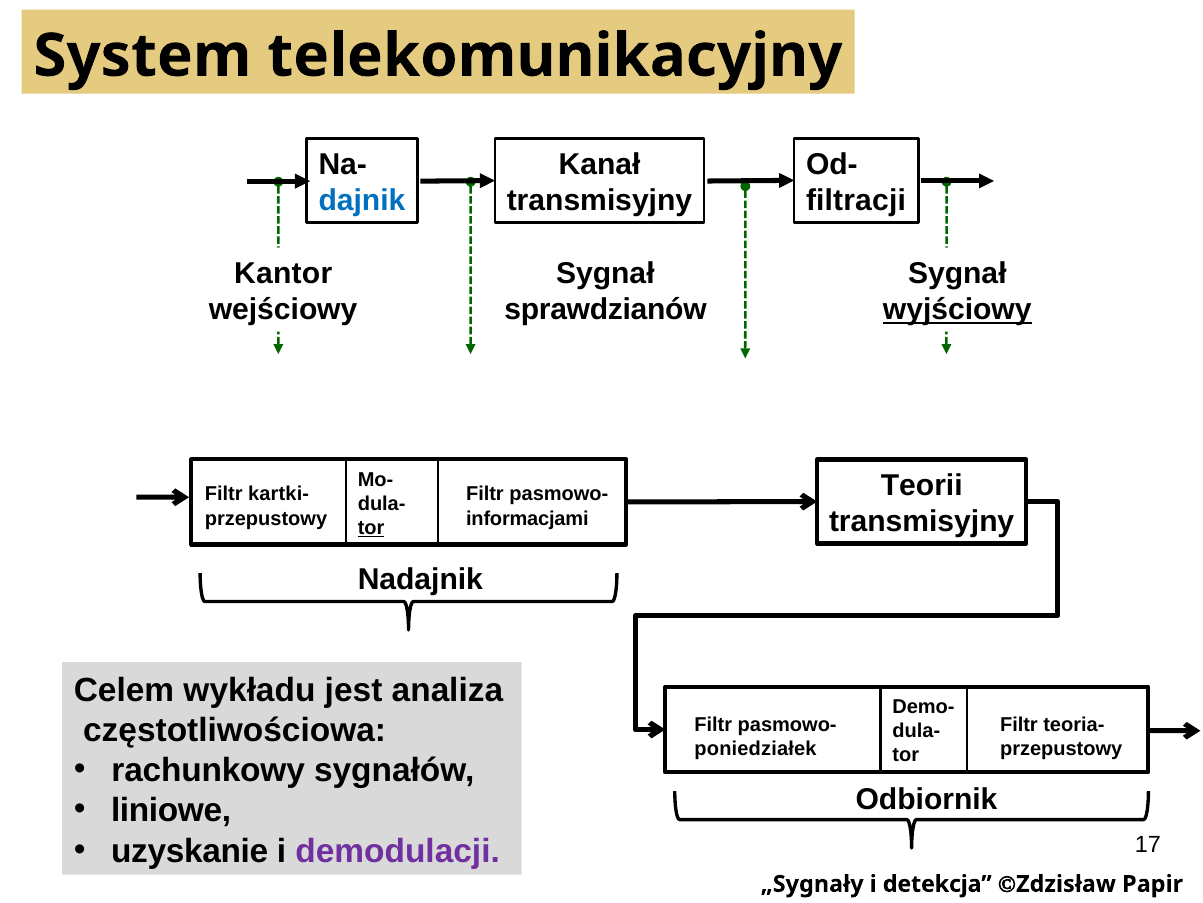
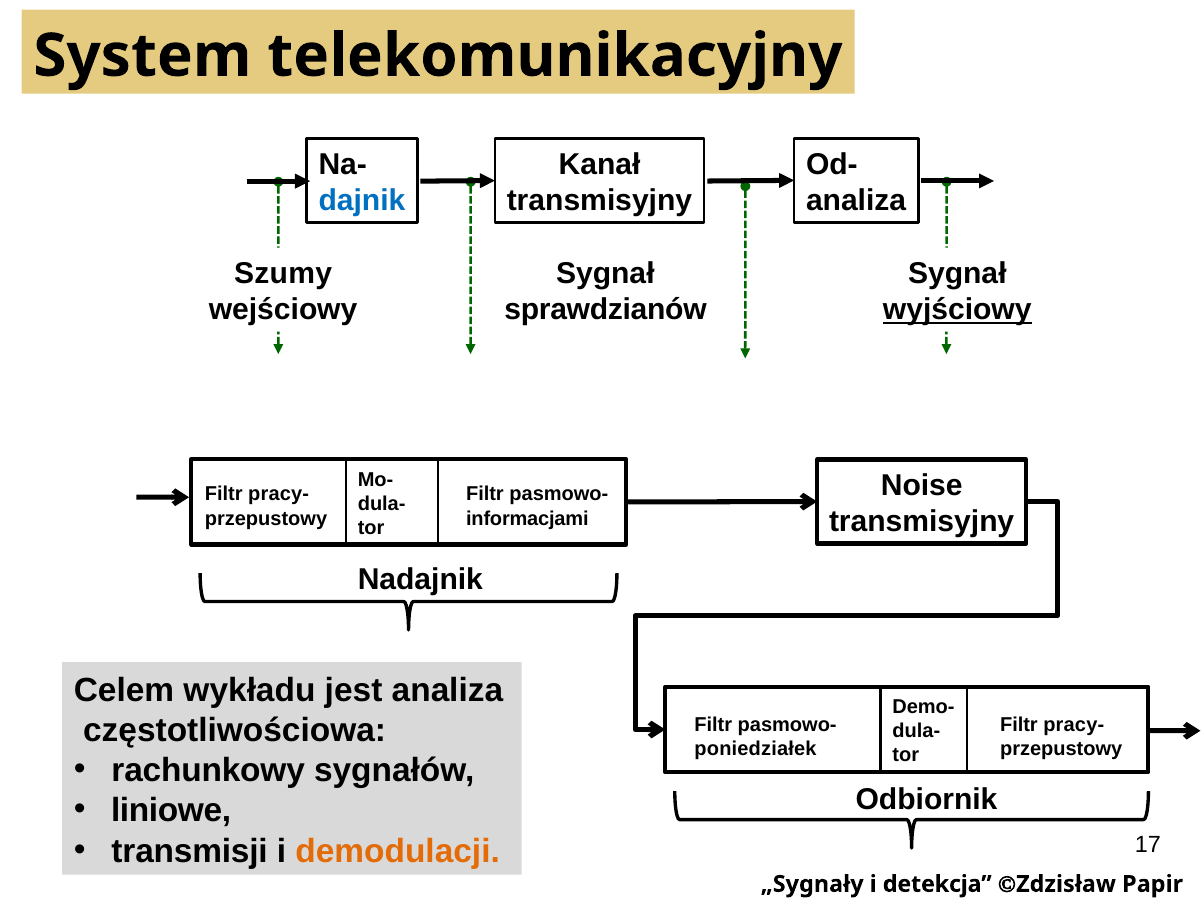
filtracji: filtracji -> analiza (856, 200)
Kantor: Kantor -> Szumy (283, 274)
Teorii: Teorii -> Noise (922, 485)
kartki-: kartki- -> pracy- (279, 494)
tor underline: present -> none (371, 527)
teoria-: teoria- -> pracy- (1074, 725)
uzyskanie: uzyskanie -> transmisji (190, 850)
demodulacji colour: purple -> orange (398, 850)
